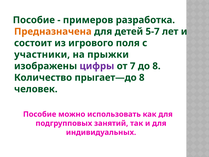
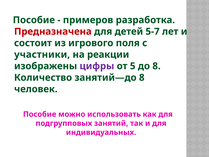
Предназначена colour: orange -> red (53, 31)
прыжки: прыжки -> реакции (108, 54)
7: 7 -> 5 (133, 66)
прыгает—до: прыгает—до -> занятий—до (106, 77)
